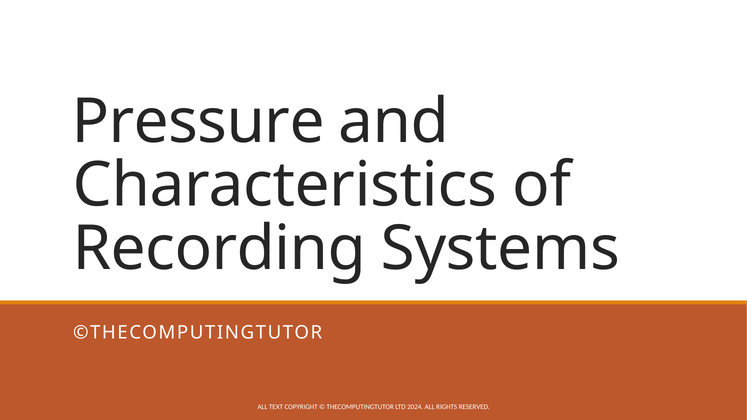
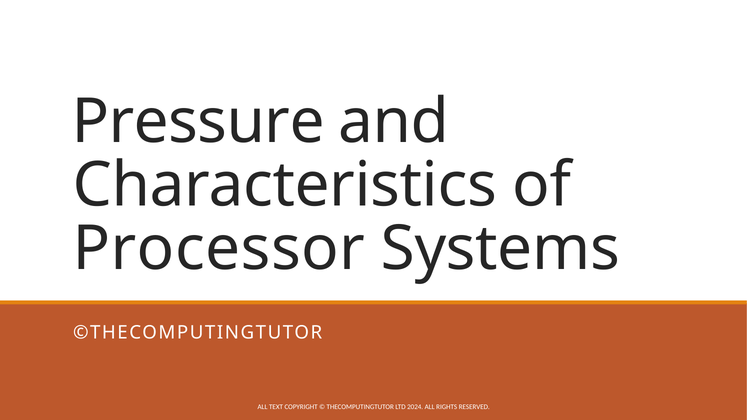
Recording: Recording -> Processor (219, 249)
